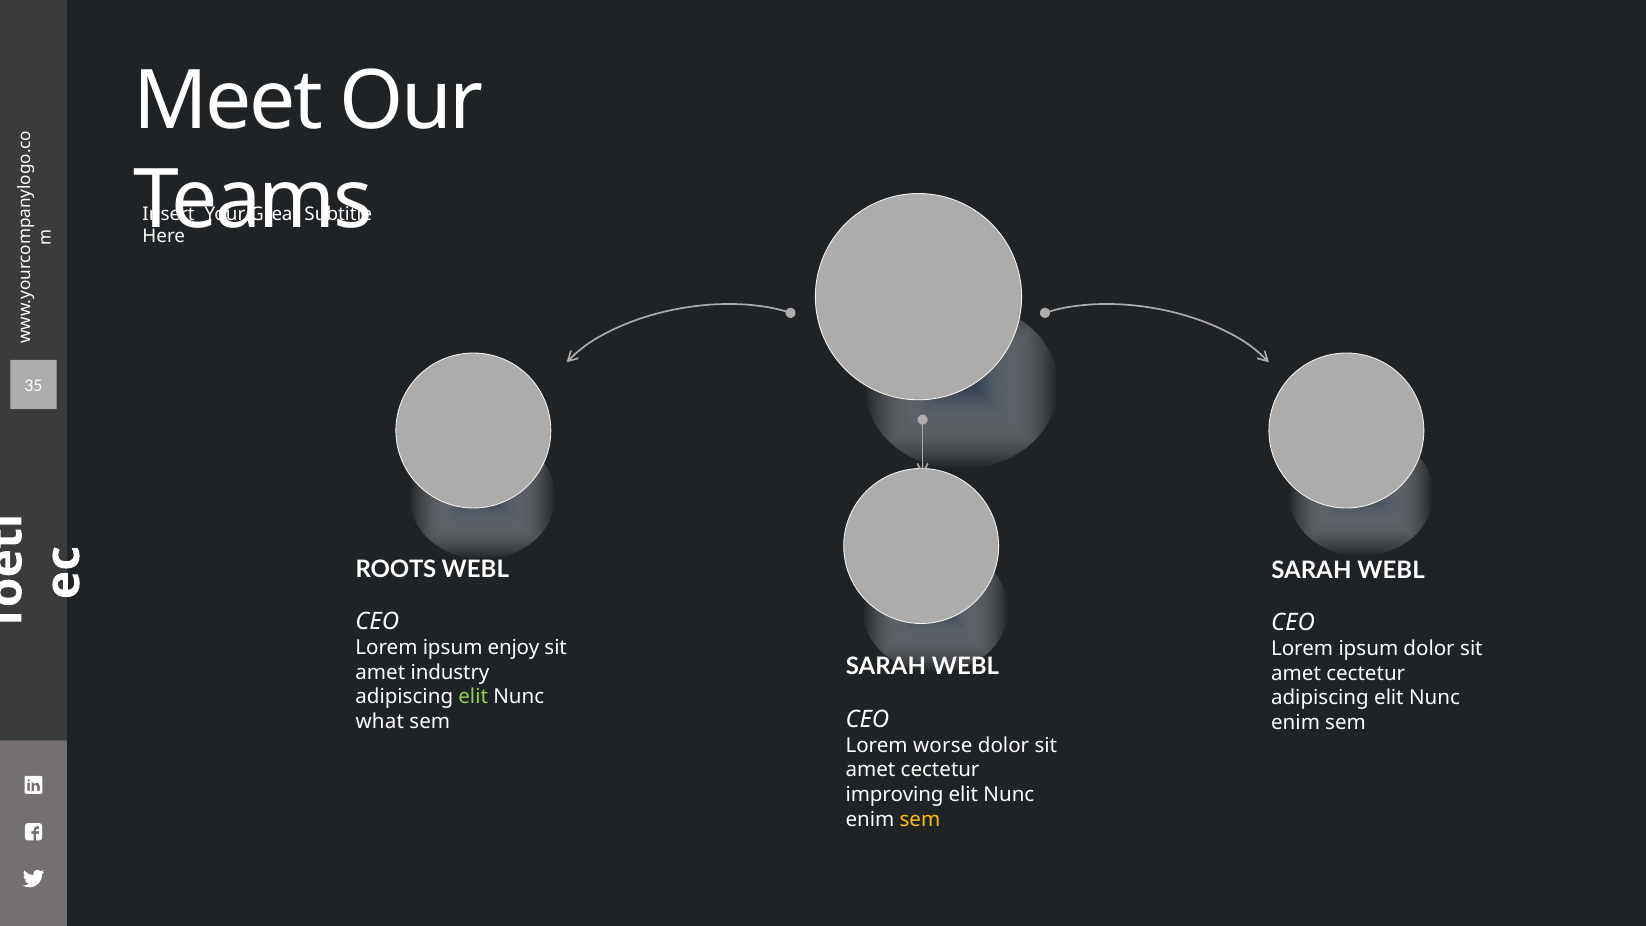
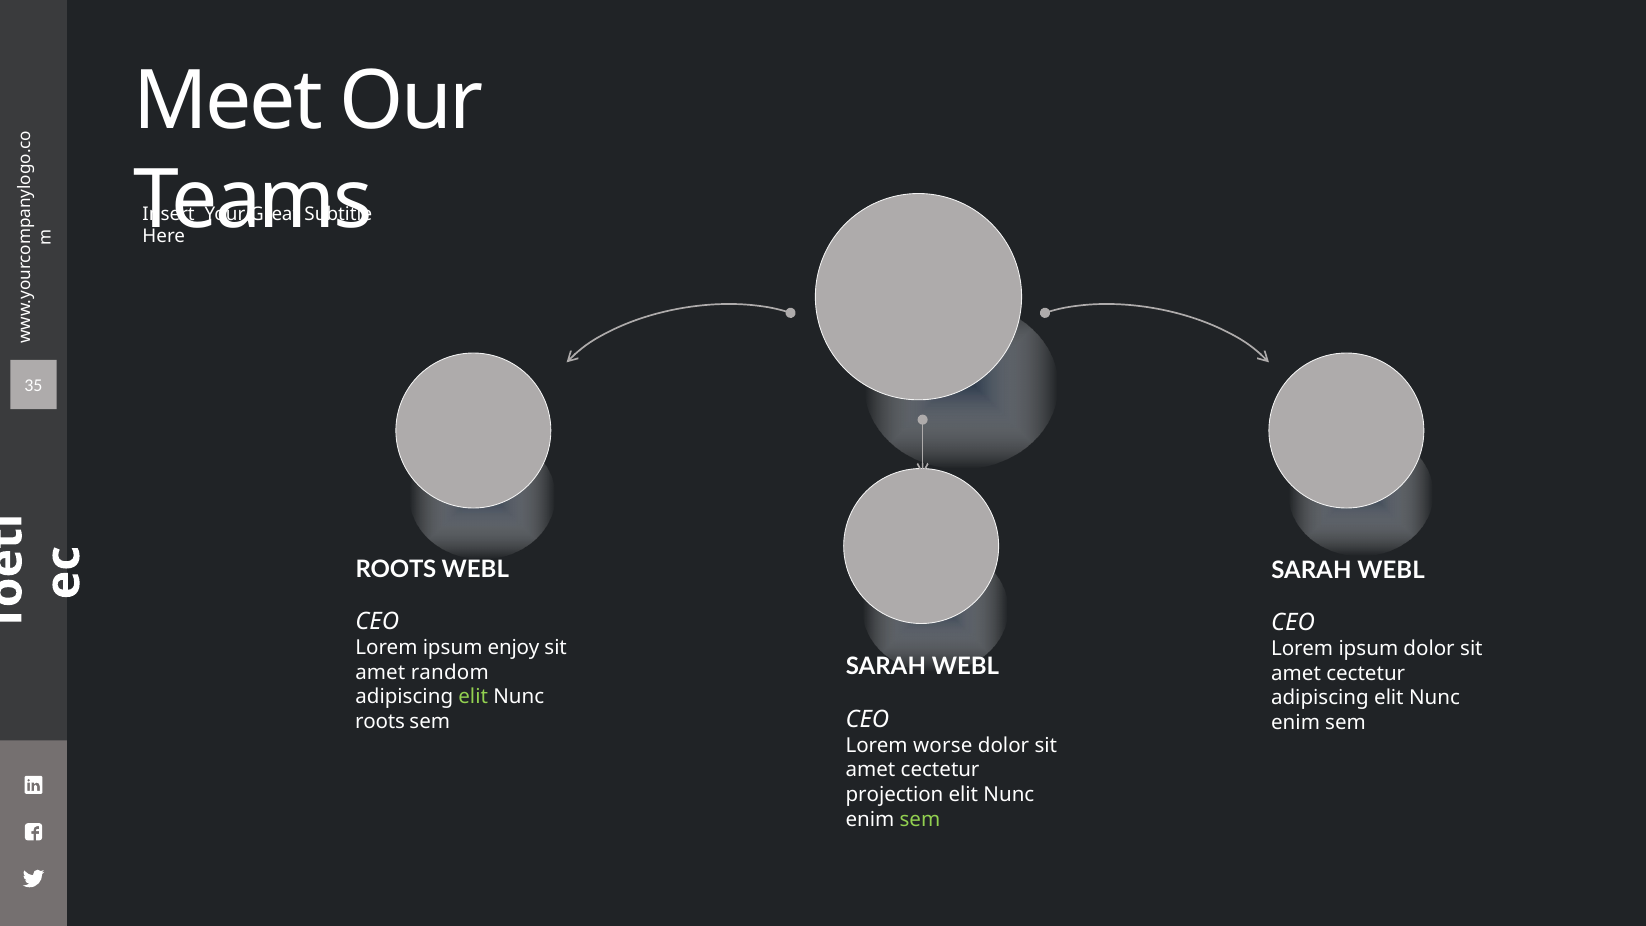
industry: industry -> random (450, 672)
what: what -> roots (380, 722)
improving: improving -> projection (894, 795)
sem colour: yellow -> light green (920, 819)
